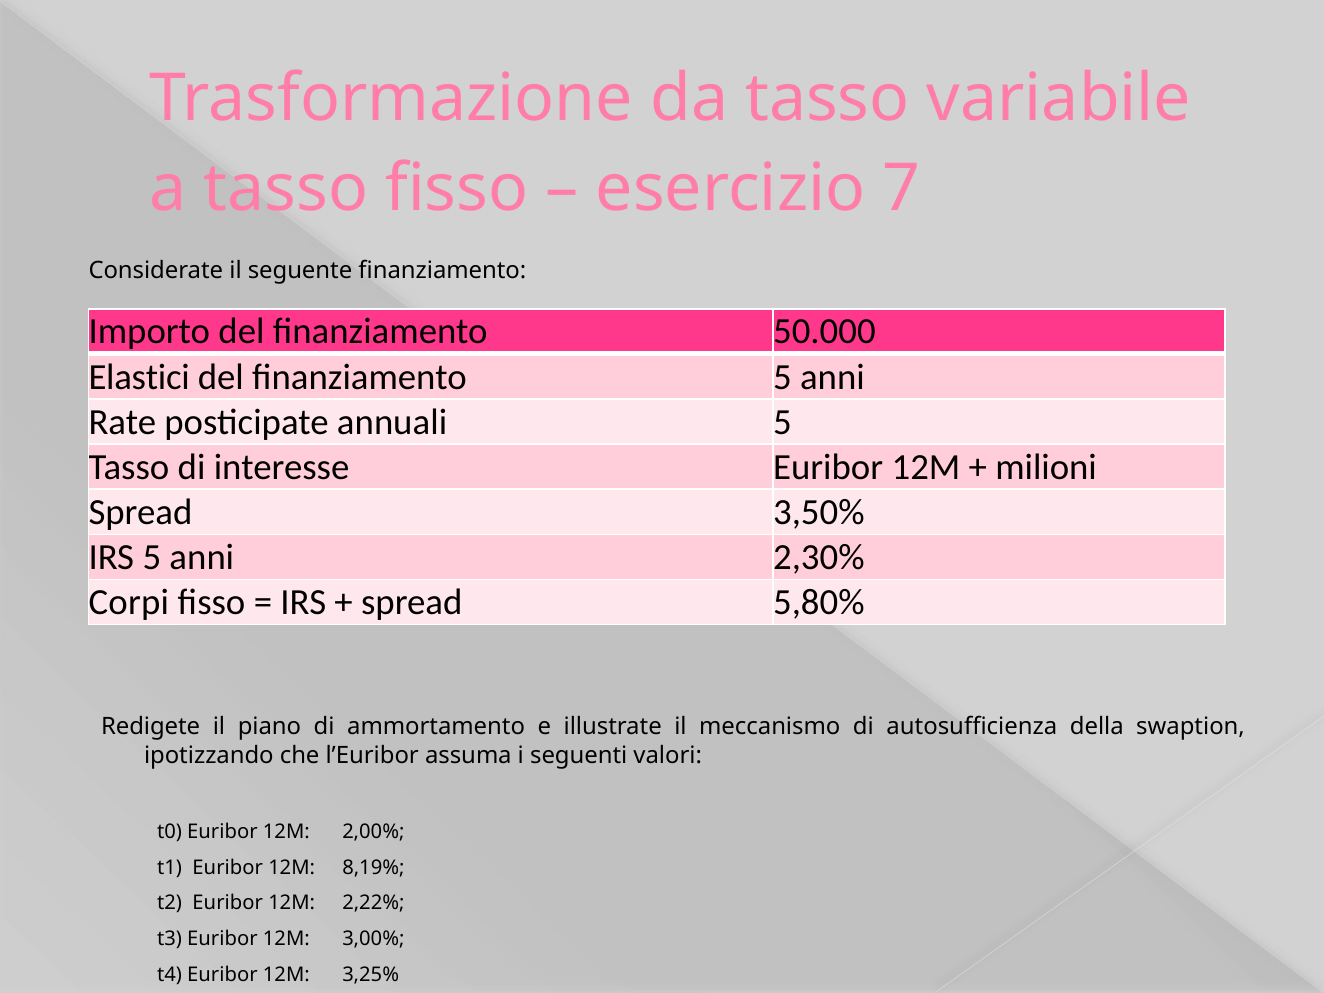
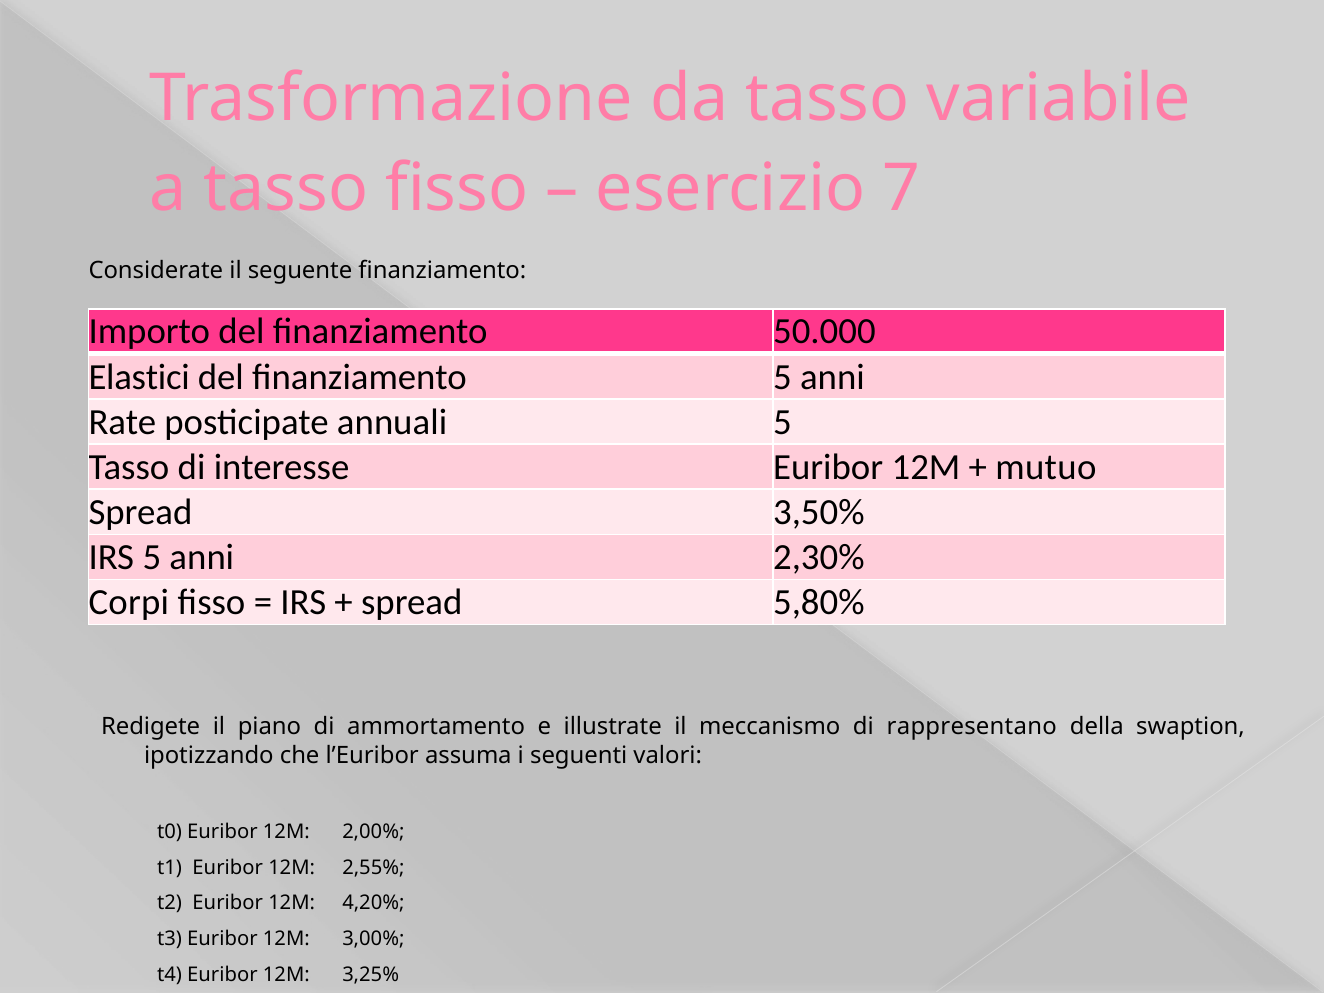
milioni: milioni -> mutuo (1046, 467)
autosufficienza: autosufficienza -> rappresentano (972, 727)
8,19%: 8,19% -> 2,55% (373, 868)
2,22%: 2,22% -> 4,20% (373, 903)
